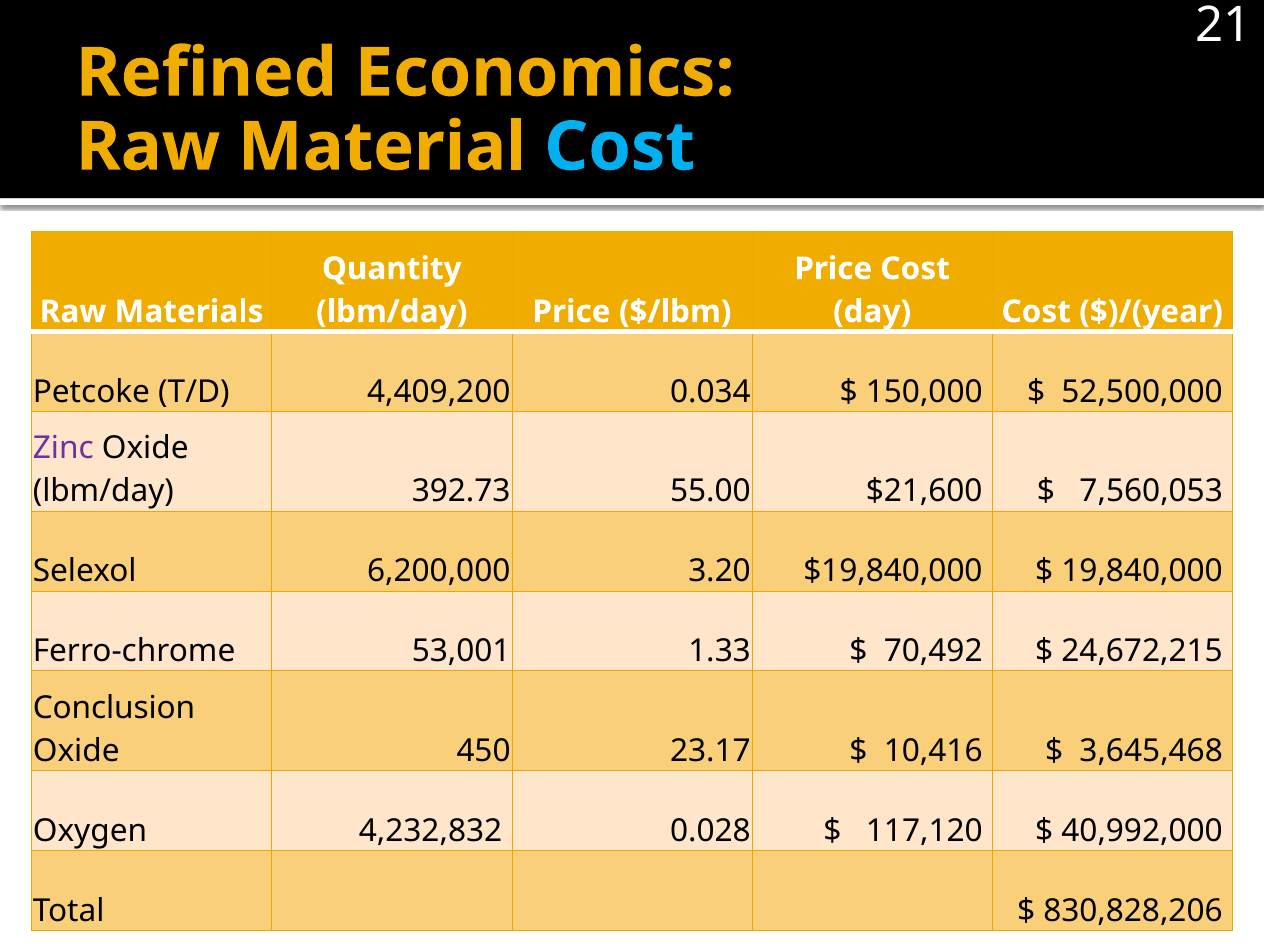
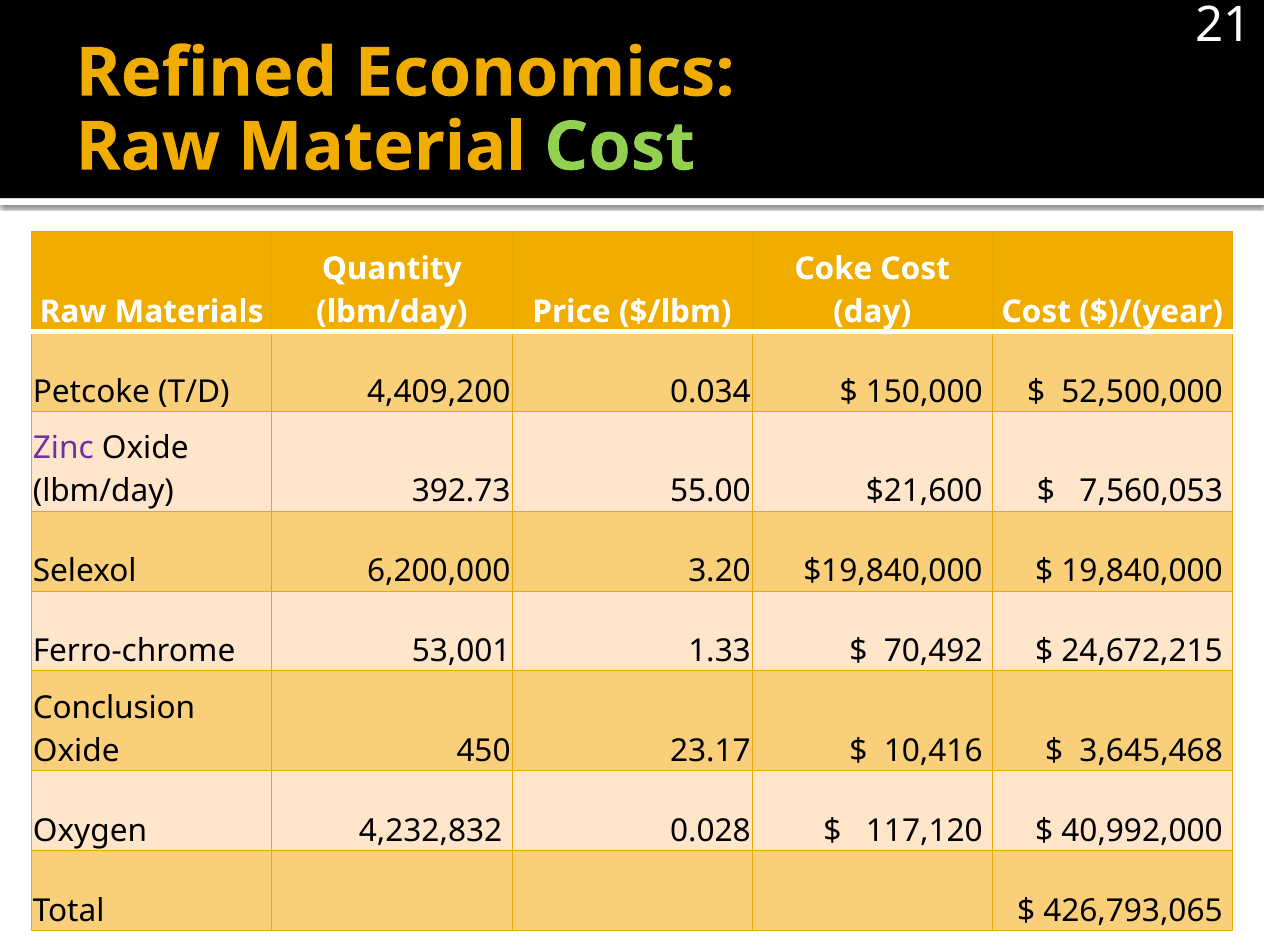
Cost colour: light blue -> light green (620, 147)
Price: Price -> Coke (833, 269)
830,828,206: 830,828,206 -> 426,793,065 (1133, 911)
